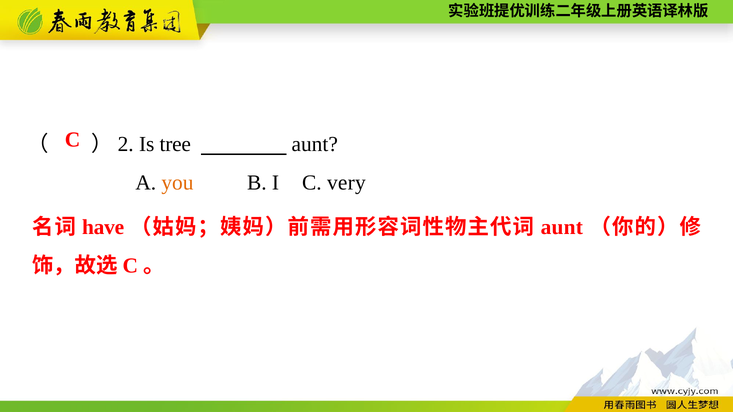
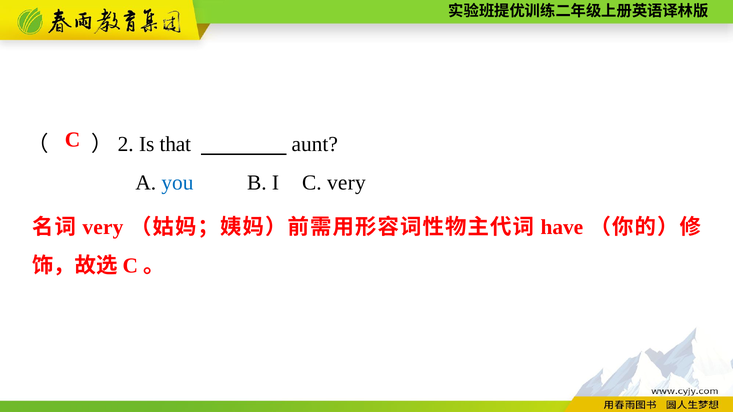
tree: tree -> that (175, 144)
you colour: orange -> blue (177, 183)
have: have -> very (103, 227)
aunt: aunt -> have (562, 227)
